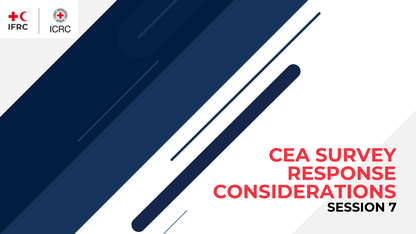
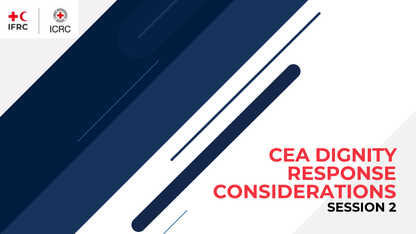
SURVEY: SURVEY -> DIGNITY (356, 155)
7: 7 -> 2 (393, 207)
